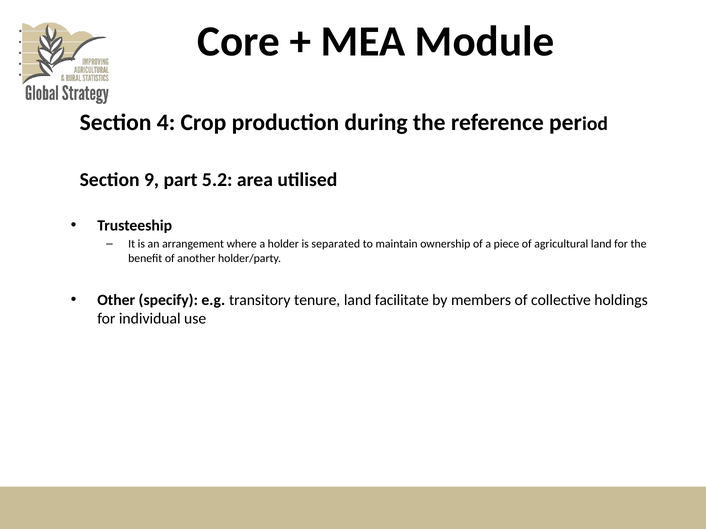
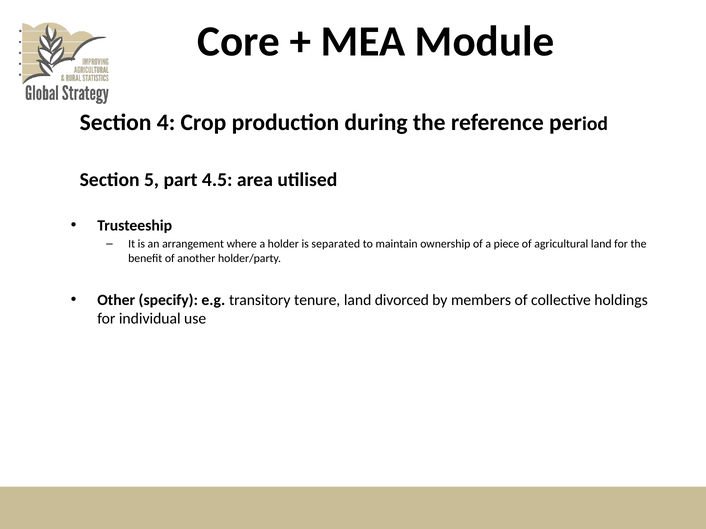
9: 9 -> 5 (152, 180)
5.2: 5.2 -> 4.5 (217, 180)
facilitate: facilitate -> divorced (402, 300)
